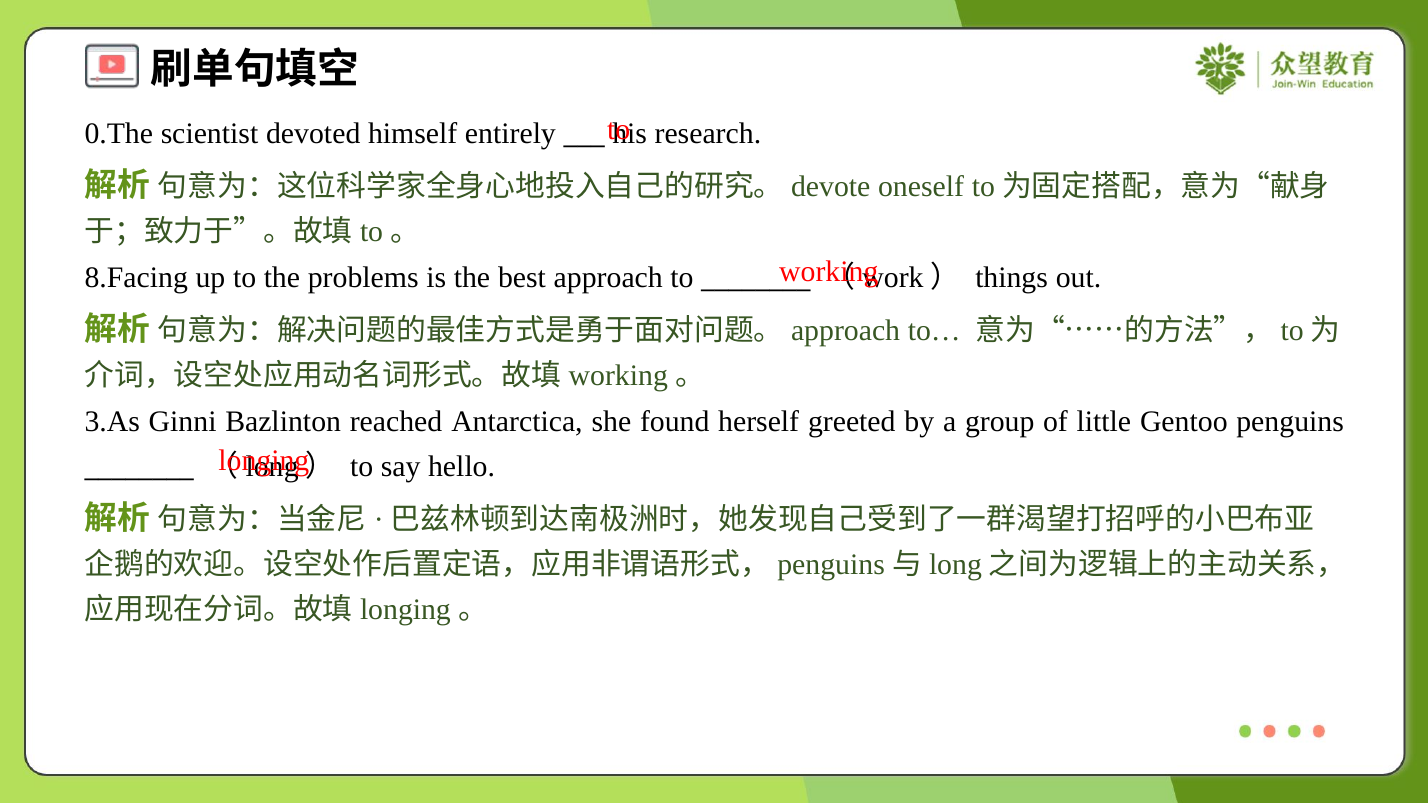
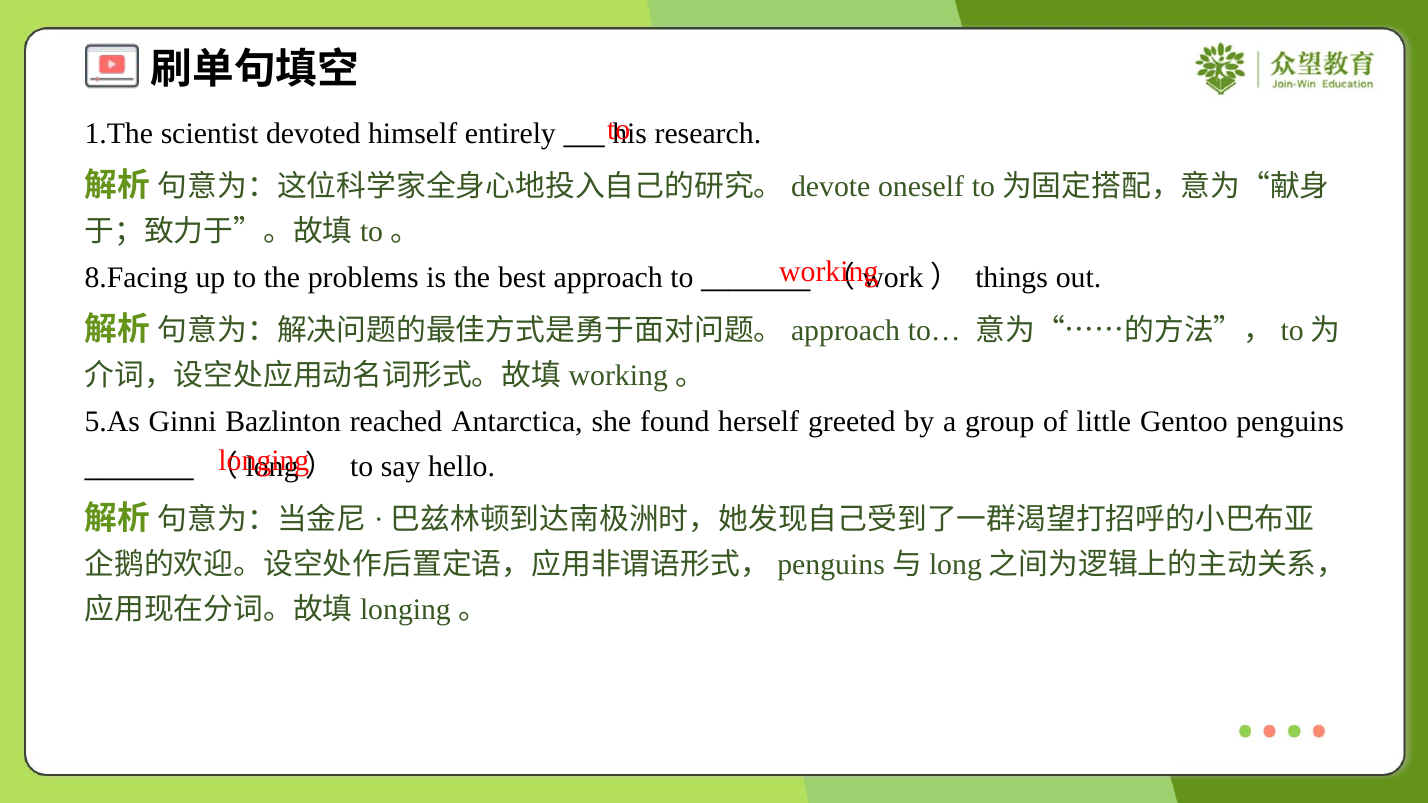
0.The: 0.The -> 1.The (119, 134)
3.As: 3.As -> 5.As (112, 422)
